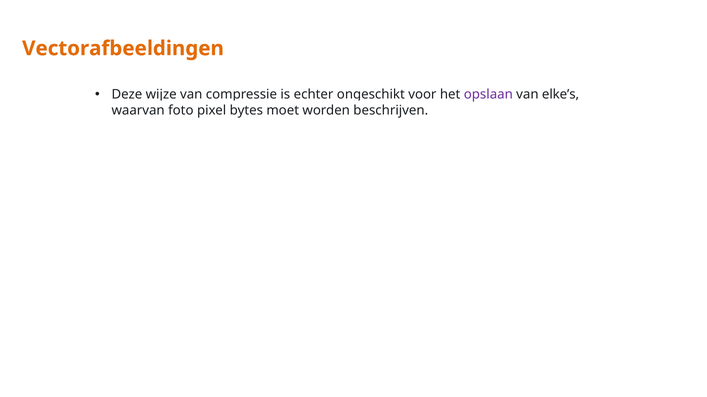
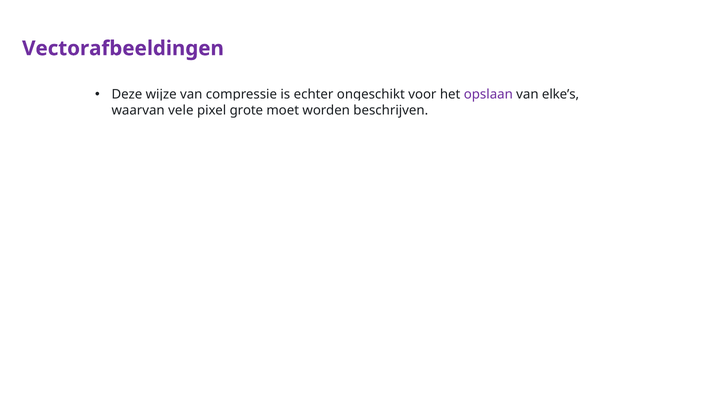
Vectorafbeeldingen colour: orange -> purple (123, 49)
foto: foto -> vele (181, 111)
bytes: bytes -> grote (246, 111)
